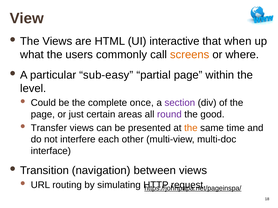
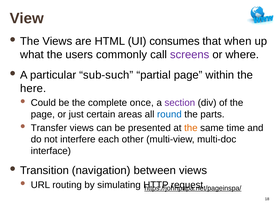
interactive: interactive -> consumes (175, 41)
screens colour: orange -> purple (190, 55)
sub-easy: sub-easy -> sub-such (106, 75)
level: level -> here (33, 89)
round colour: purple -> blue (169, 115)
good: good -> parts (212, 115)
